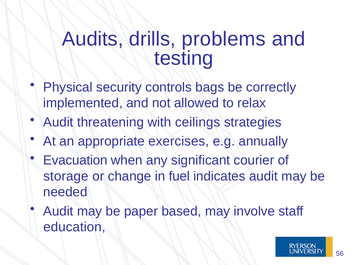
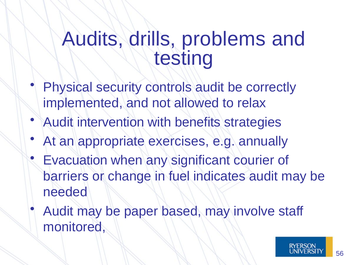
controls bags: bags -> audit (210, 87)
threatening: threatening -> intervention (111, 122)
ceilings: ceilings -> benefits (198, 122)
storage: storage -> barriers (66, 176)
education: education -> monitored (74, 227)
